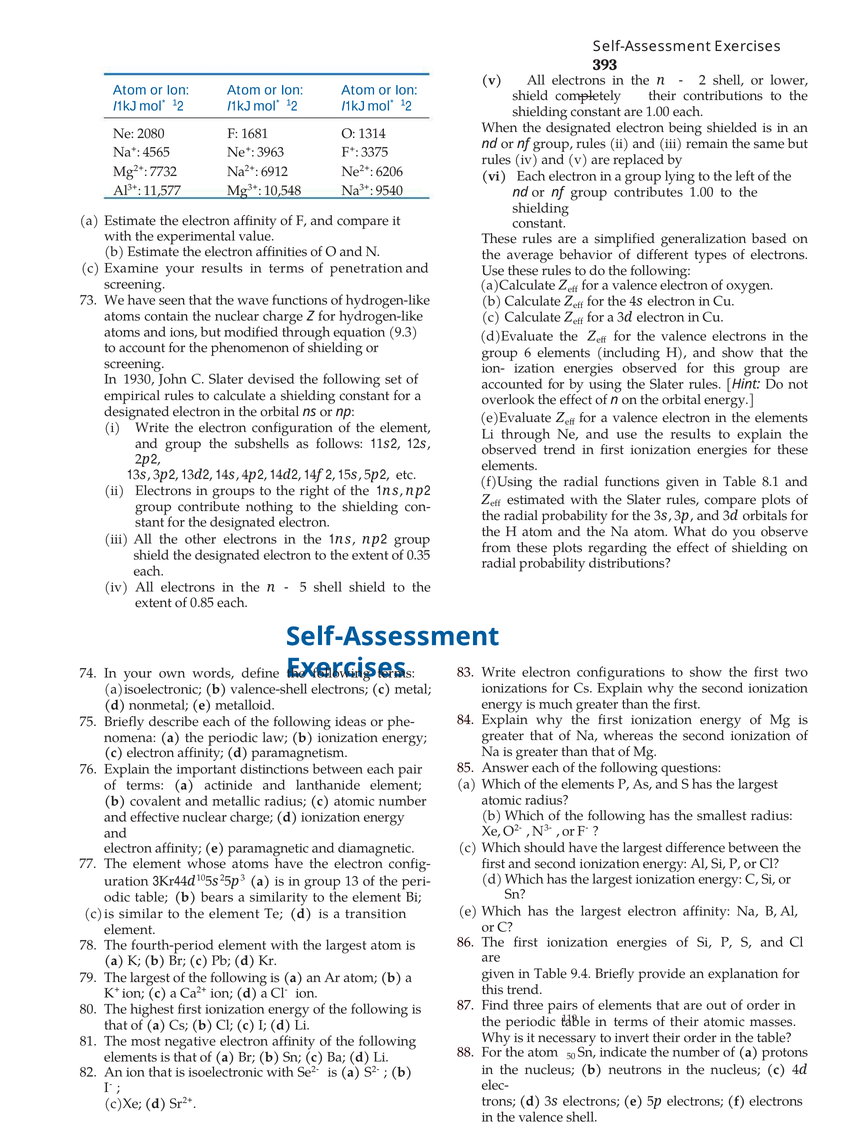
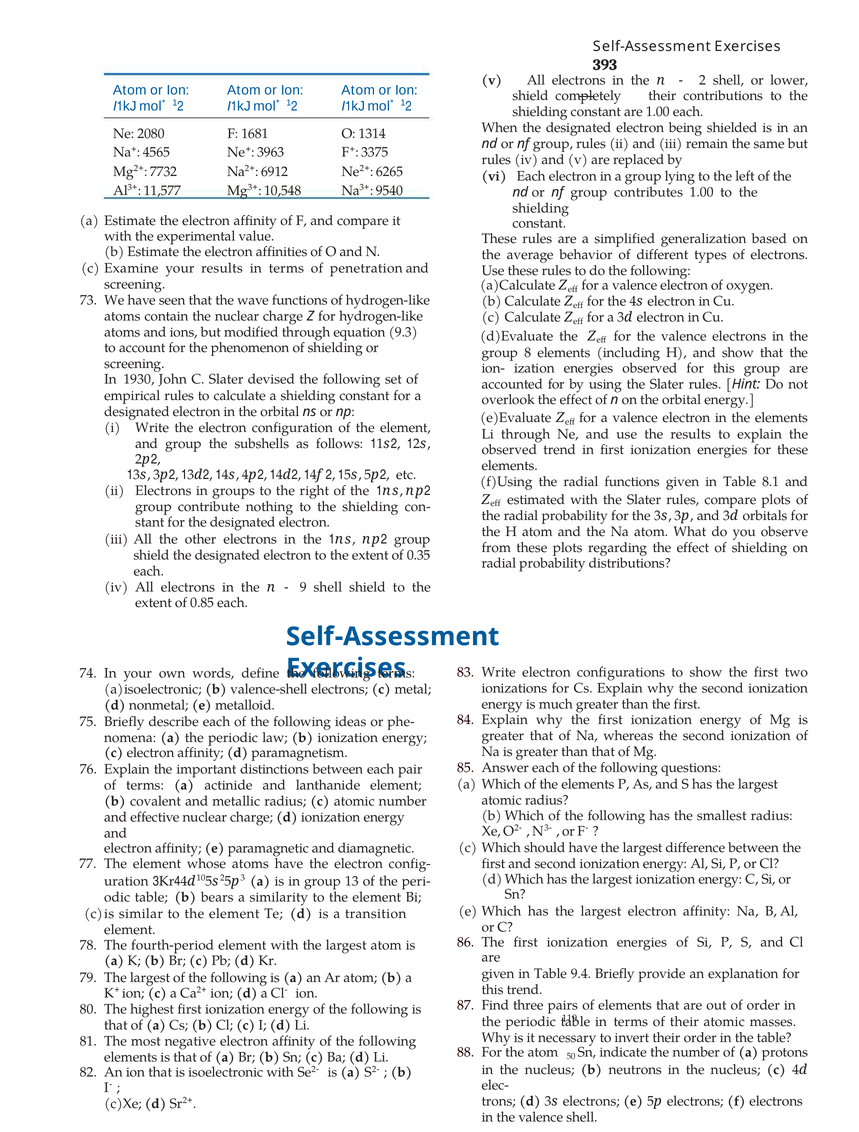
6206: 6206 -> 6265 (389, 172)
6: 6 -> 8 (528, 353)
5: 5 -> 9 (303, 587)
